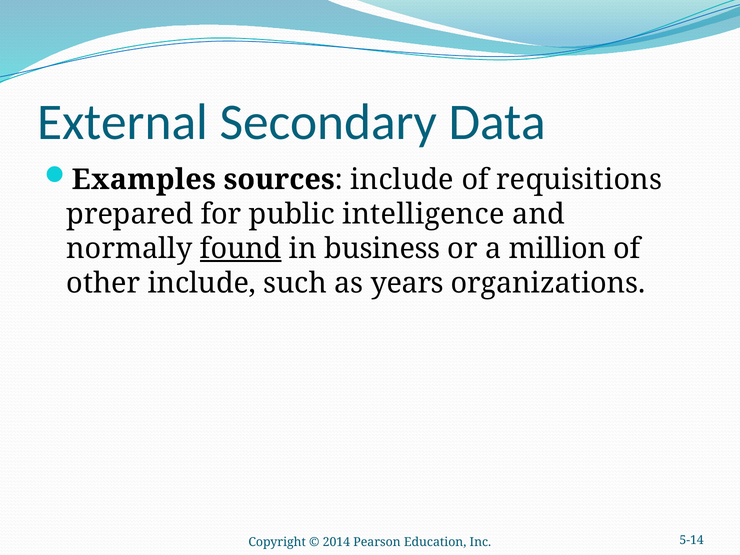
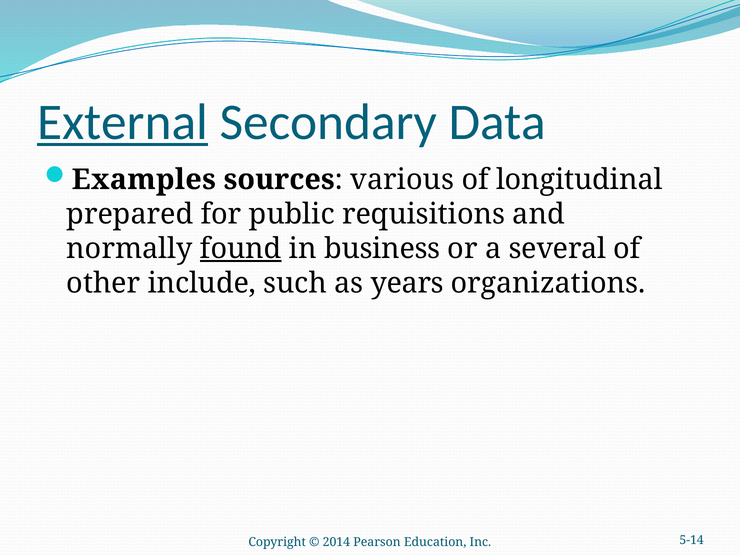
External underline: none -> present (122, 122)
sources include: include -> various (402, 180)
requisitions: requisitions -> longitudinal (579, 180)
intelligence: intelligence -> requisitions (424, 214)
million: million -> several (557, 249)
